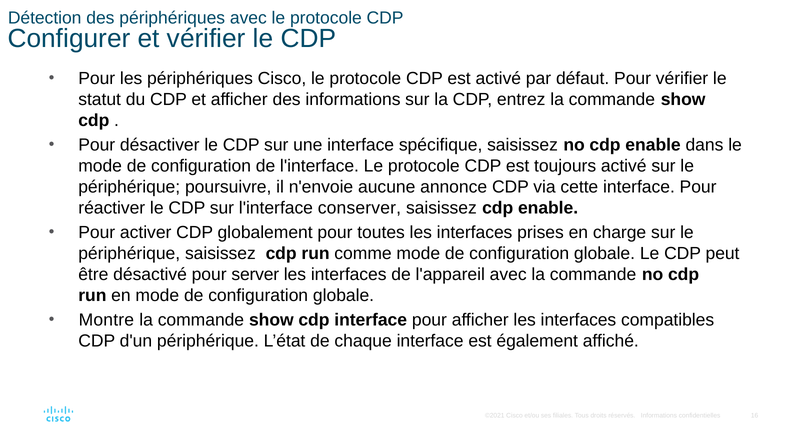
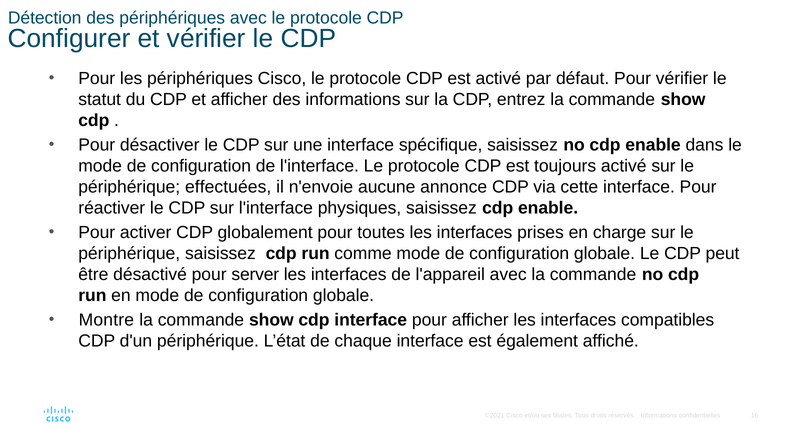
poursuivre: poursuivre -> effectuées (228, 187)
conserver: conserver -> physiques (359, 208)
